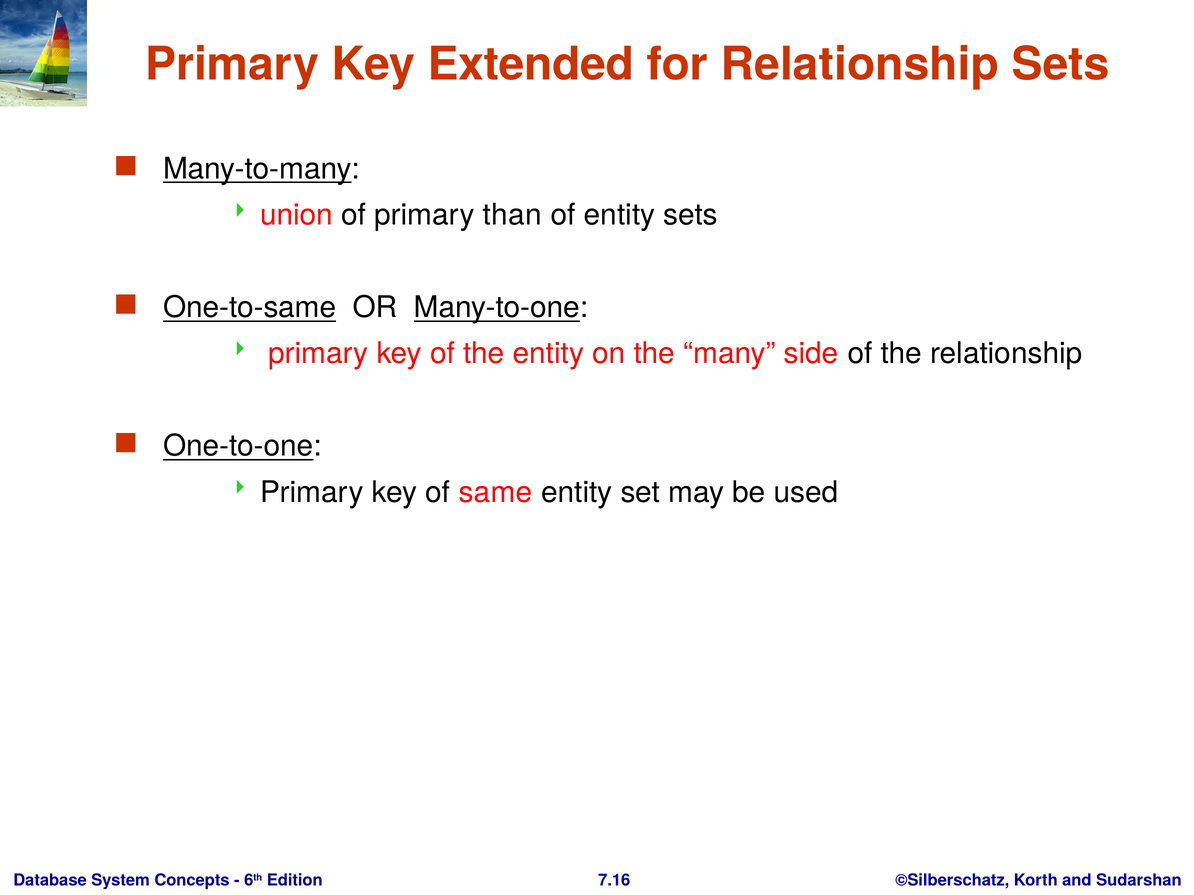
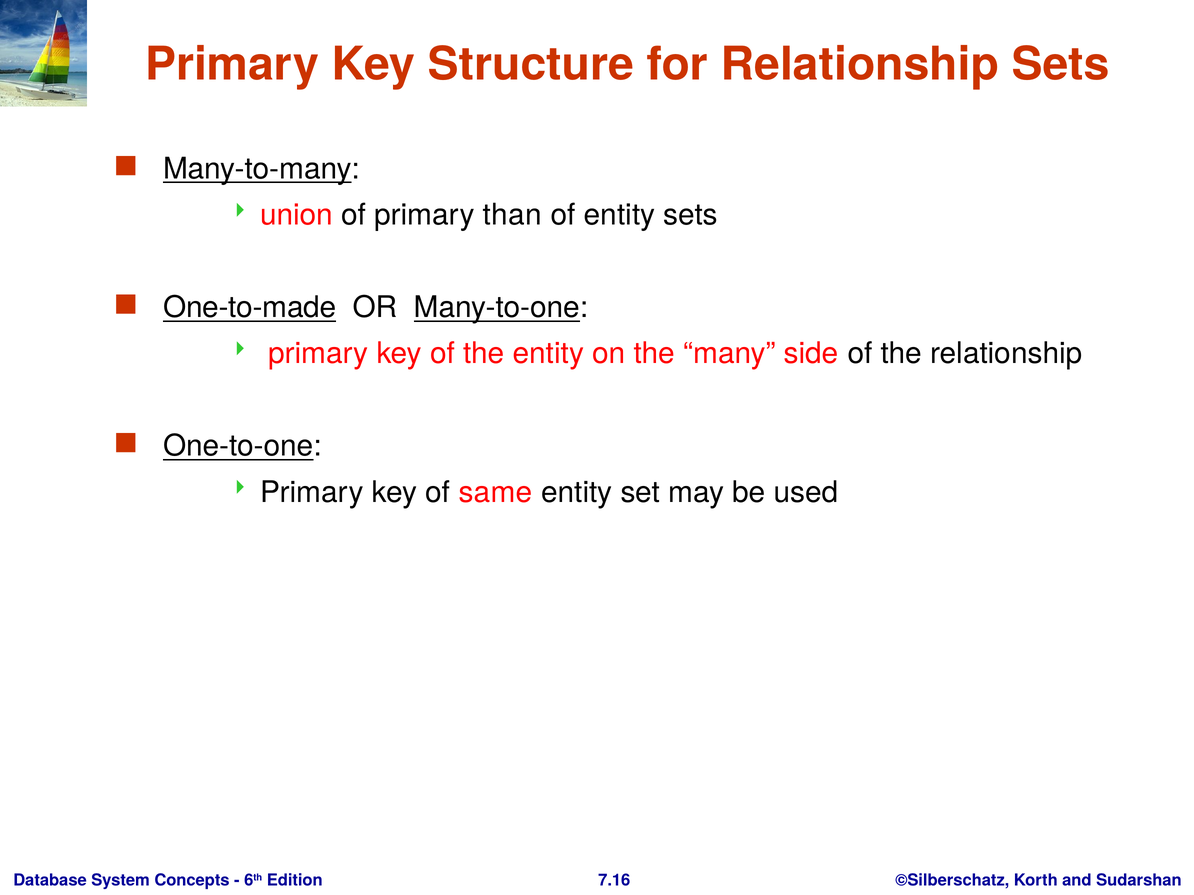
Extended: Extended -> Structure (531, 64)
One-to-same: One-to-same -> One-to-made (250, 308)
